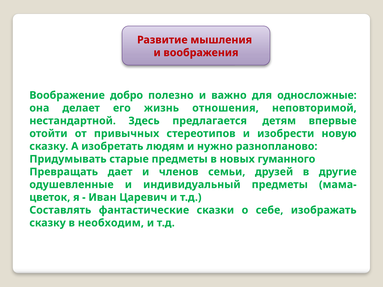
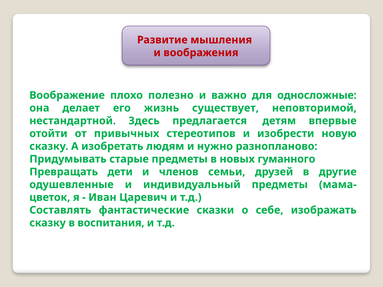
добро: добро -> плохо (126, 95)
отношения: отношения -> существует (225, 108)
дает: дает -> дети (120, 172)
необходим: необходим -> воспитания (111, 223)
